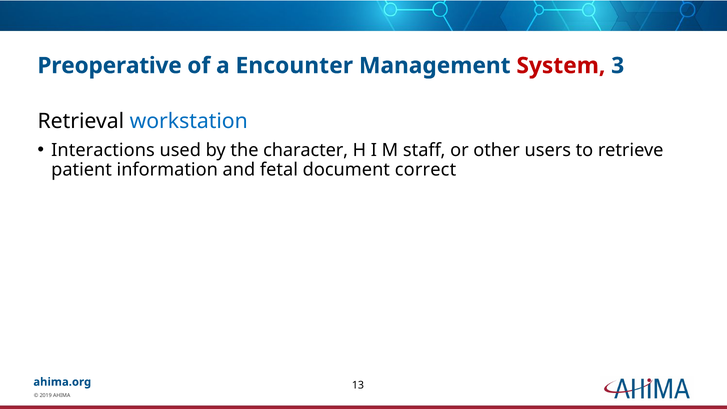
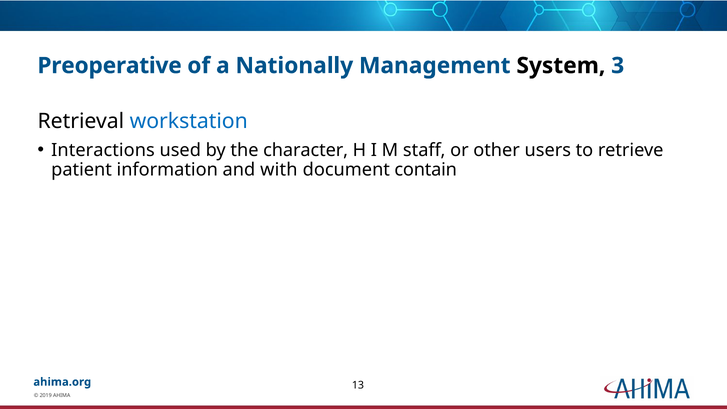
Encounter: Encounter -> Nationally (294, 66)
System colour: red -> black (561, 66)
fetal: fetal -> with (279, 170)
correct: correct -> contain (426, 170)
